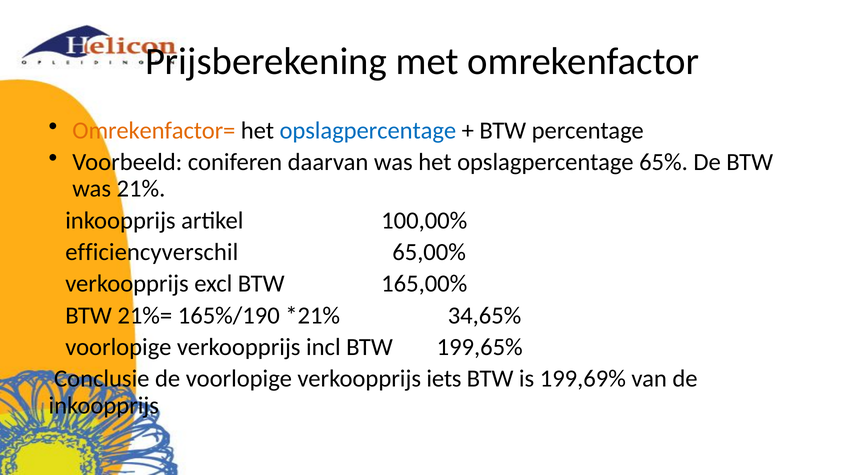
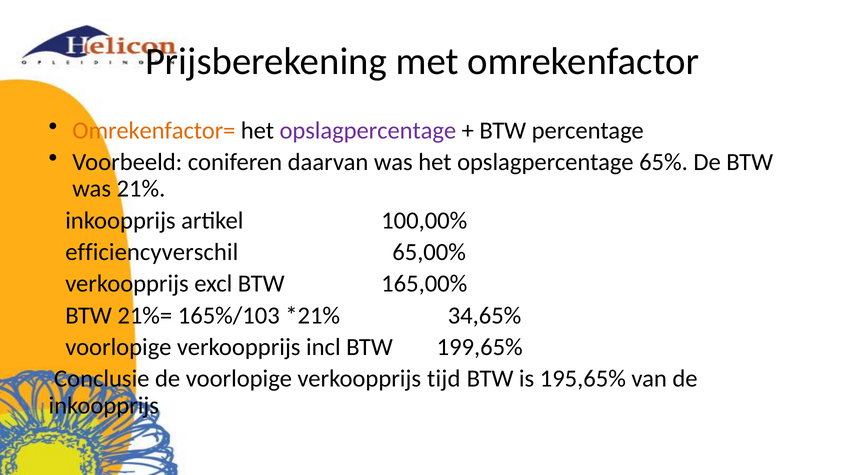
opslagpercentage colour: blue -> purple (368, 131)
165%/190: 165%/190 -> 165%/103 (229, 316)
iets: iets -> tijd (444, 379)
199,69%: 199,69% -> 195,65% (583, 379)
